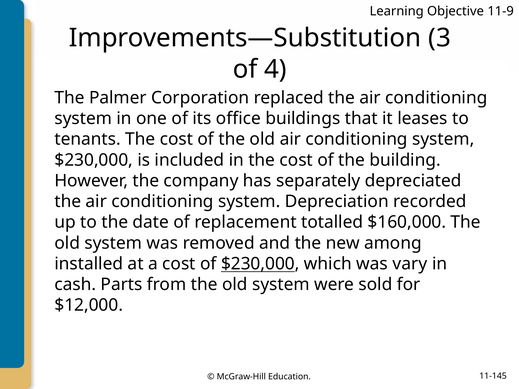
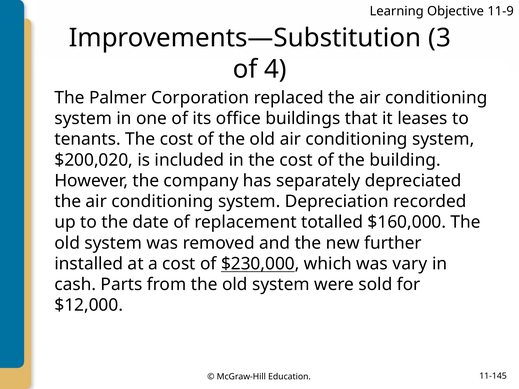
$230,000: $230,000 -> $200,020 (94, 160)
among: among -> further (393, 243)
